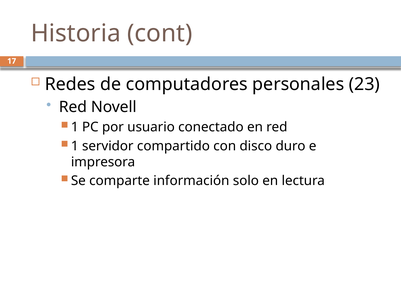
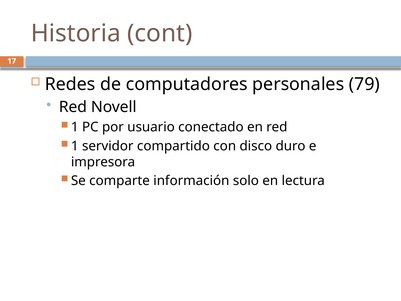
23: 23 -> 79 (364, 84)
